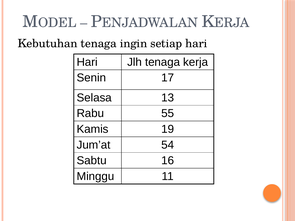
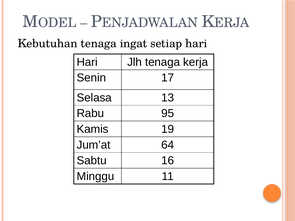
ingin: ingin -> ingat (134, 44)
55: 55 -> 95 (168, 114)
54: 54 -> 64 (168, 145)
